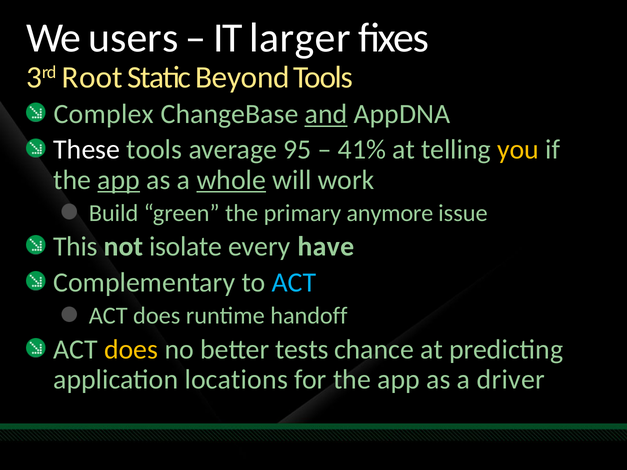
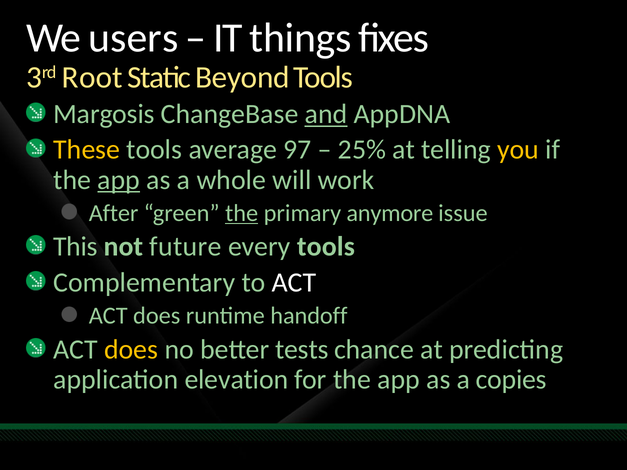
larger: larger -> things (300, 38)
Complex: Complex -> Margosis (104, 114)
These colour: white -> yellow (87, 150)
95: 95 -> 97 (297, 150)
41%: 41% -> 25% (362, 150)
whole underline: present -> none (231, 180)
Build: Build -> After (114, 213)
the underline: none -> present (242, 213)
isolate: isolate -> future (185, 247)
every have: have -> tools (326, 247)
ACT colour: light blue -> white (294, 283)
locations: locations -> elevation (236, 380)
driver: driver -> copies (511, 380)
